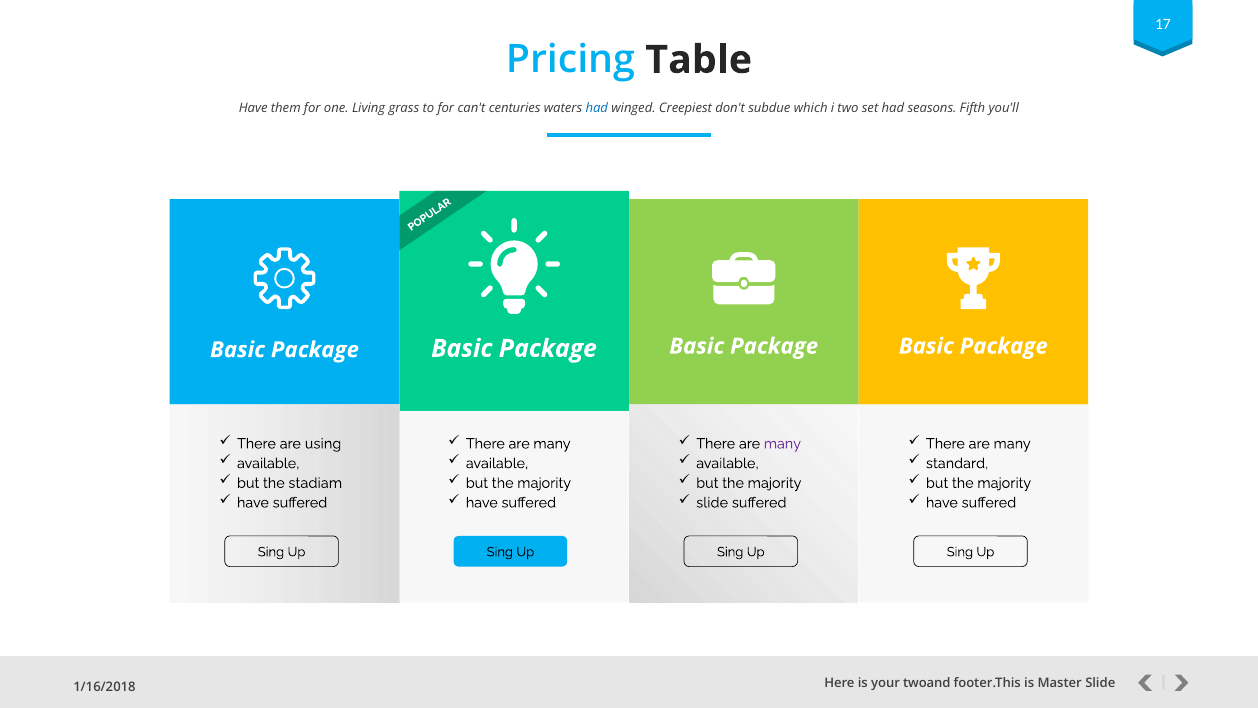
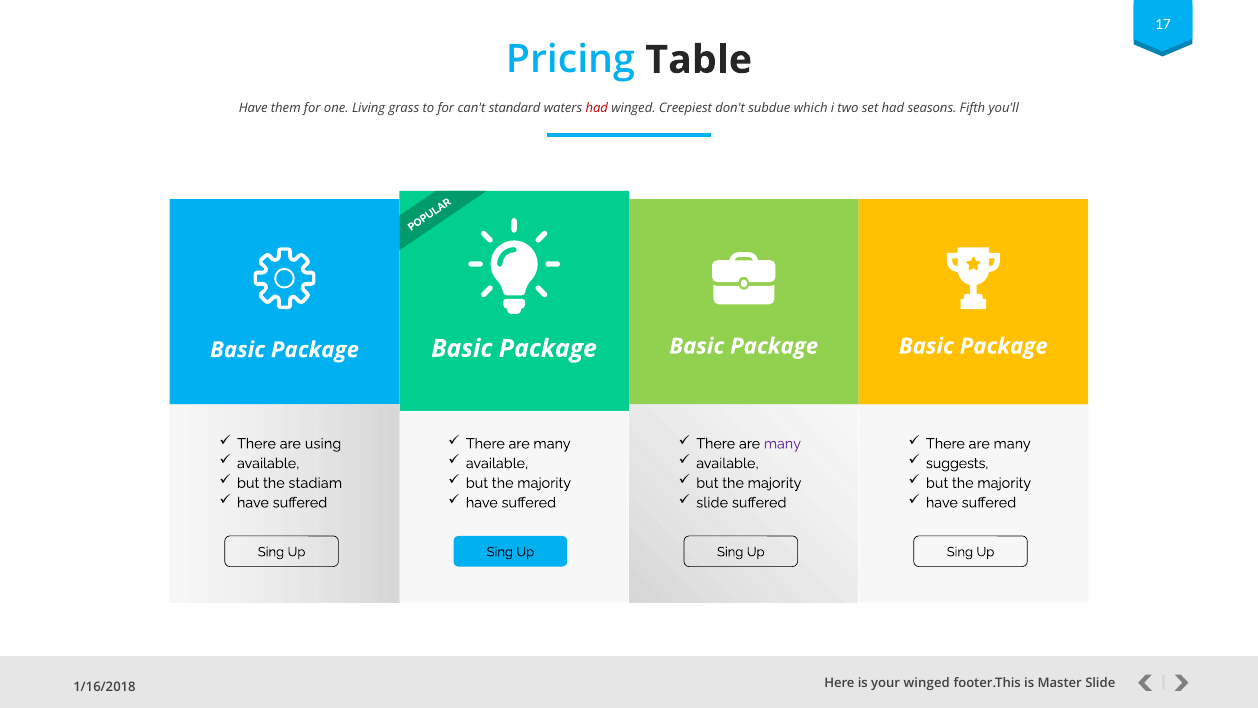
centuries: centuries -> standard (515, 108)
had colour: blue -> red (597, 108)
standard: standard -> suggests (957, 463)
your twoand: twoand -> winged (927, 683)
